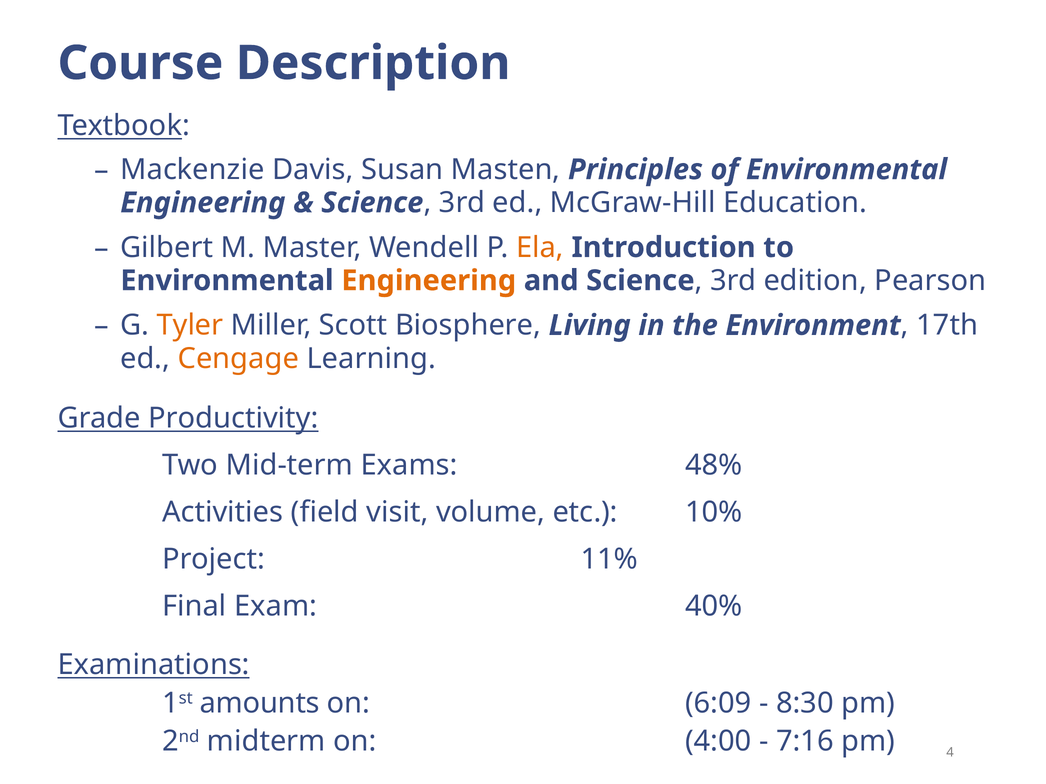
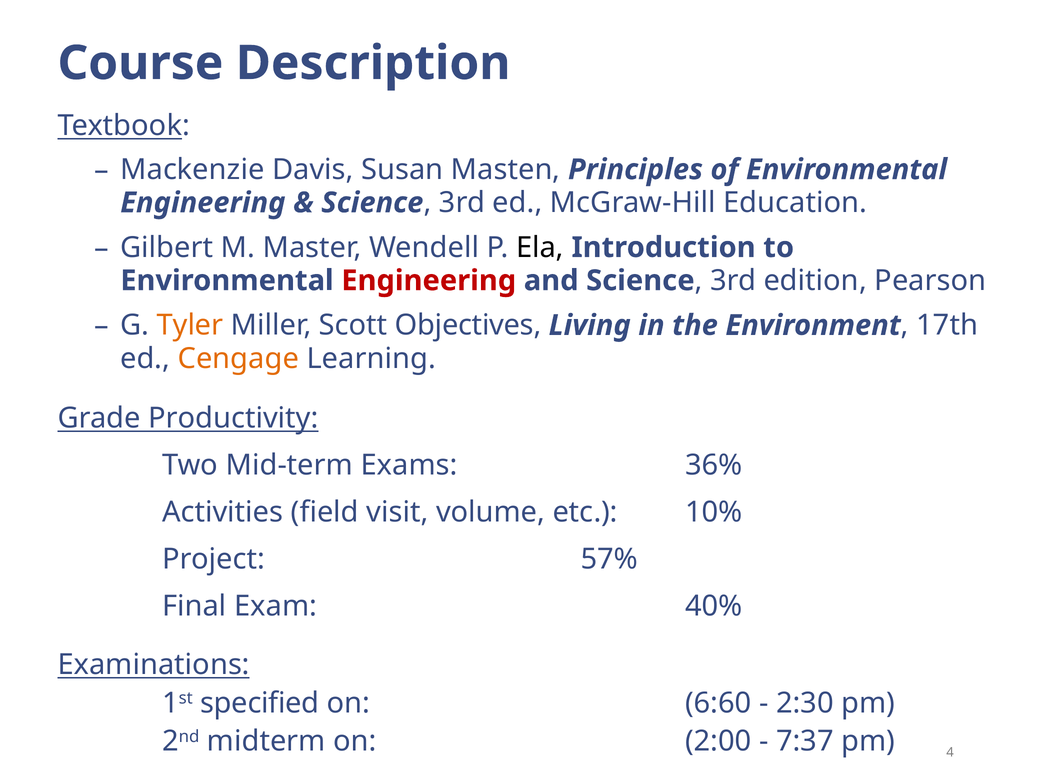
Ela colour: orange -> black (540, 248)
Engineering colour: orange -> red (429, 281)
Biosphere: Biosphere -> Objectives (468, 326)
48%: 48% -> 36% (714, 465)
11%: 11% -> 57% (609, 559)
amounts: amounts -> specified (260, 703)
6:09: 6:09 -> 6:60 (718, 703)
8:30: 8:30 -> 2:30 (805, 703)
4:00: 4:00 -> 2:00 (718, 742)
7:16: 7:16 -> 7:37 (805, 742)
